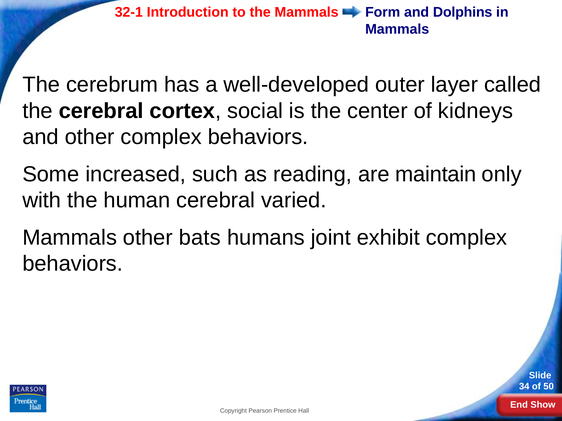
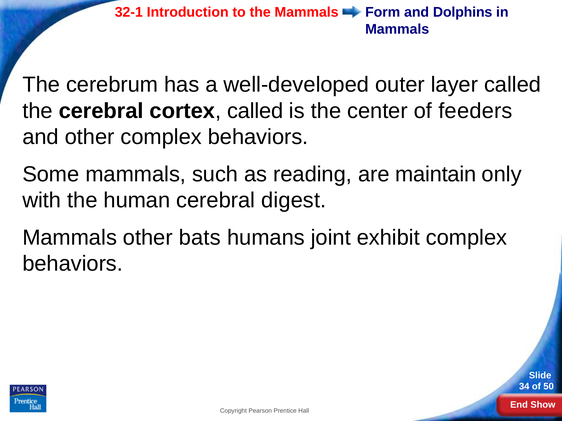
cortex social: social -> called (255, 111)
kidneys: kidneys -> feeders (475, 111)
Some increased: increased -> mammals (136, 174)
varied: varied -> digest (294, 201)
